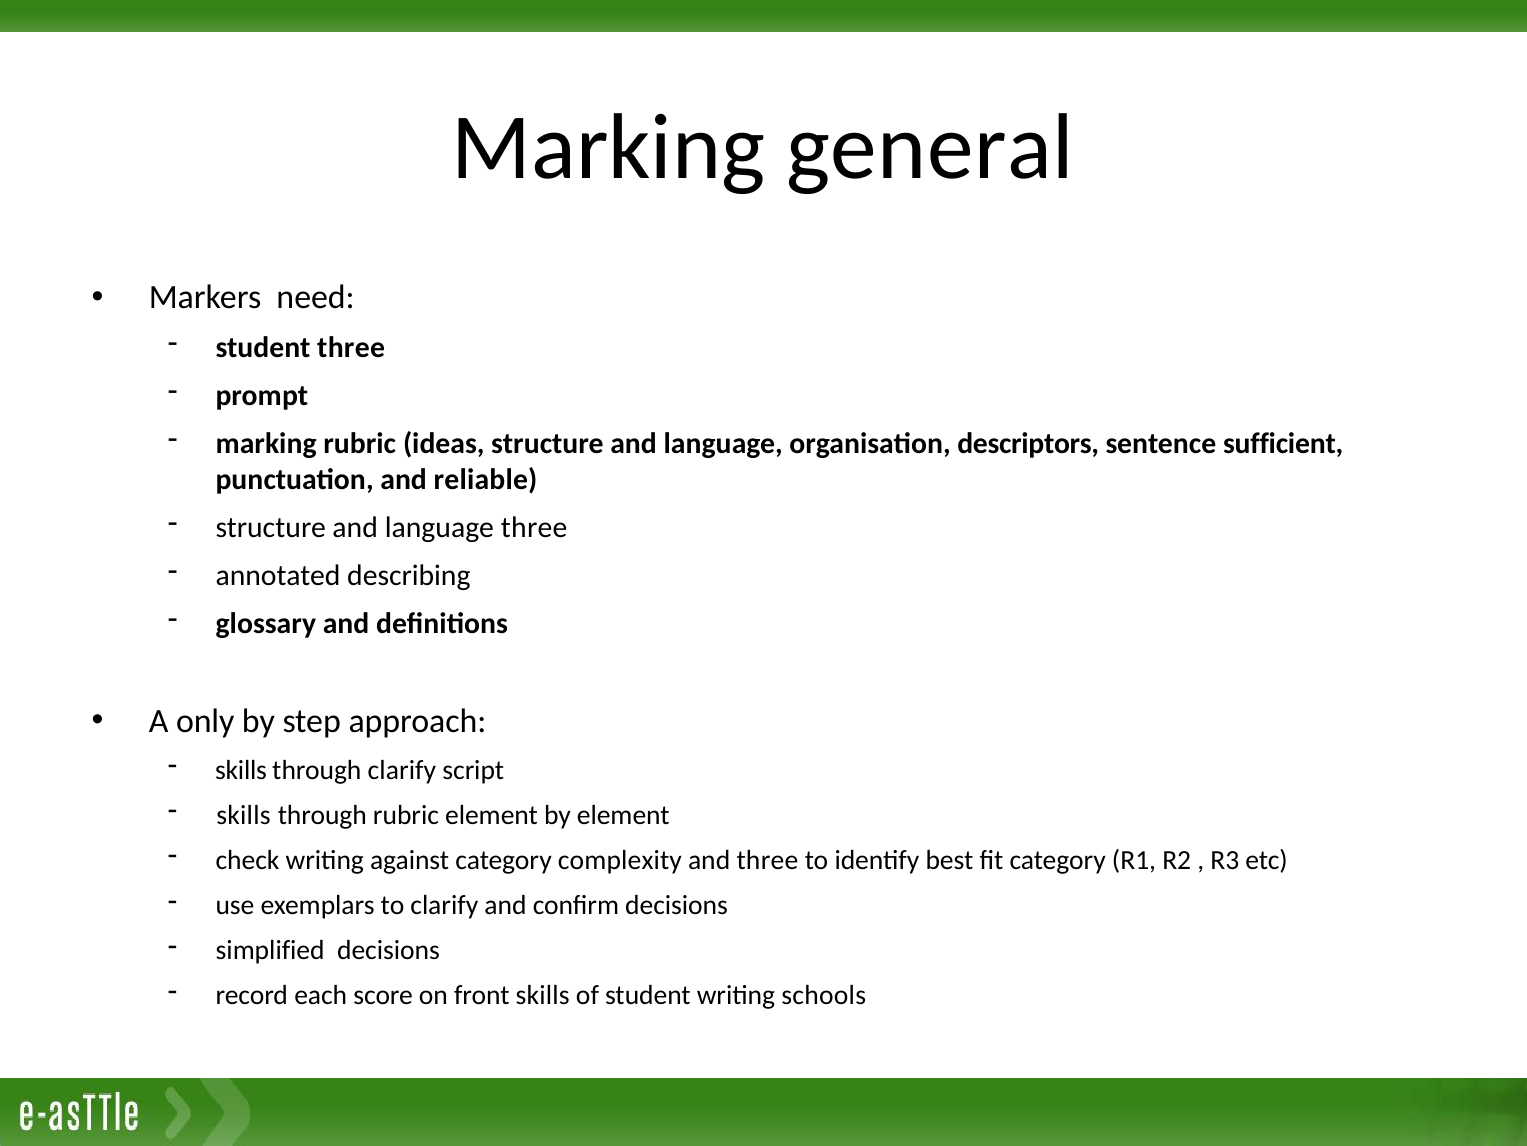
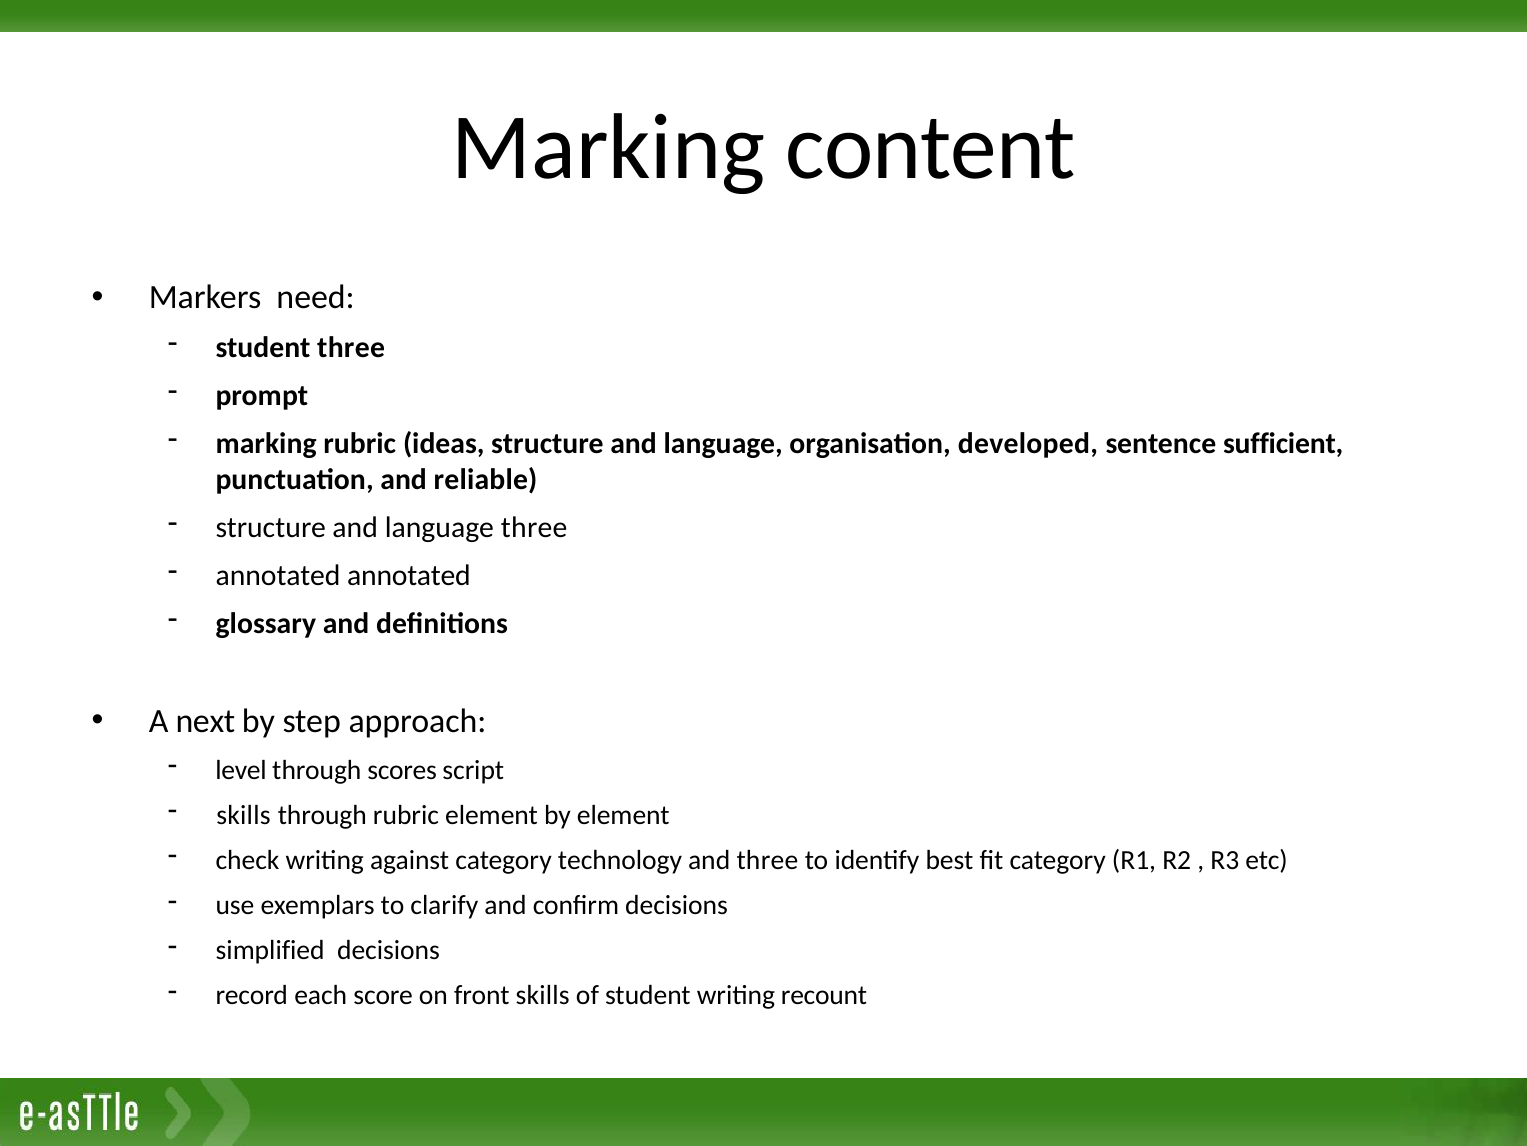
general: general -> content (931, 148)
descriptors: descriptors -> developed (1028, 444)
annotated describing: describing -> annotated (409, 575)
only: only -> next (205, 721)
skills: skills -> level (241, 770)
through clarify: clarify -> scores (402, 770)
complexity: complexity -> technology (620, 860)
schools: schools -> recount (824, 995)
